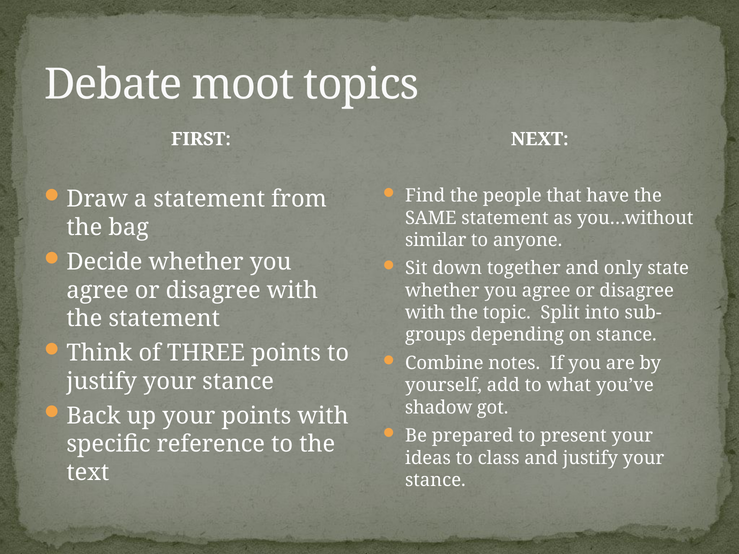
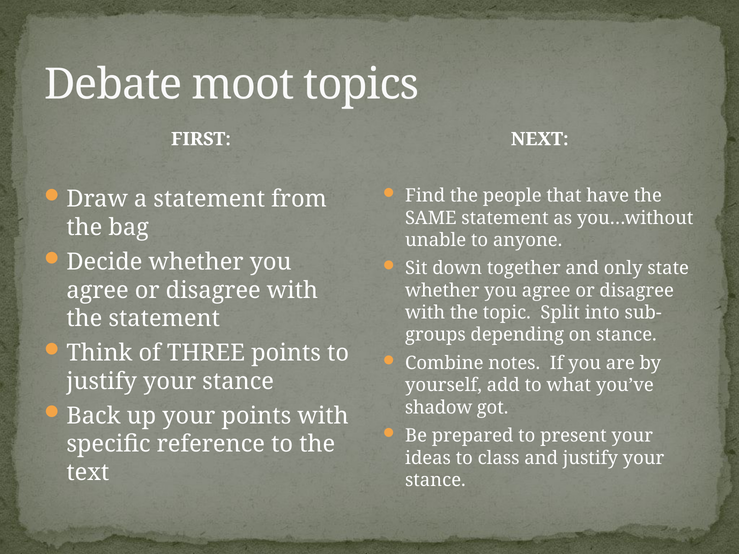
similar: similar -> unable (436, 240)
